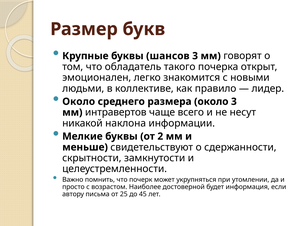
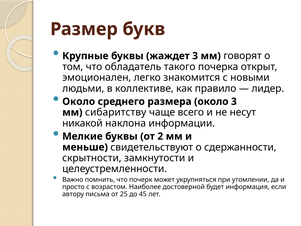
шансов: шансов -> жаждет (168, 56)
интравертов: интравертов -> сибаритству (116, 112)
